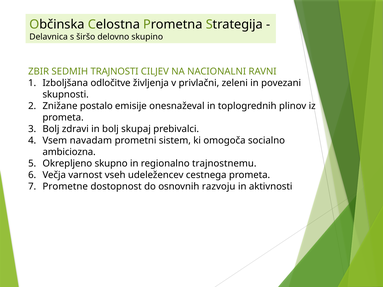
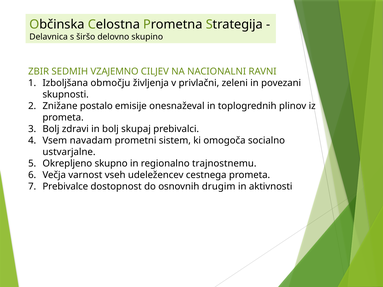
TRAJNOSTI: TRAJNOSTI -> VZAJEMNO (115, 72)
odločitve: odločitve -> območju (110, 83)
ambiciozna: ambiciozna -> ustvarjalne (69, 152)
Prometne: Prometne -> Prebivalce (65, 187)
razvoju: razvoju -> drugim (219, 187)
